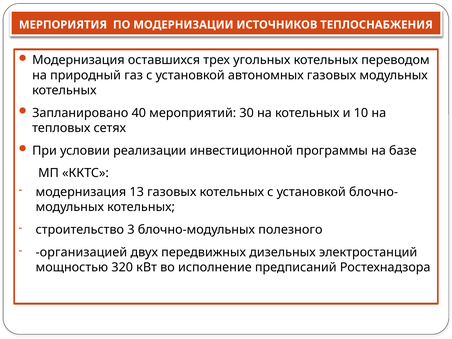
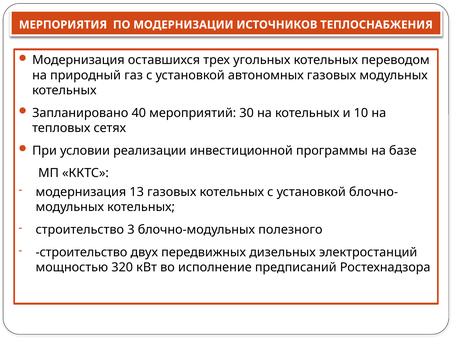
организацией: организацией -> строительство (81, 252)
